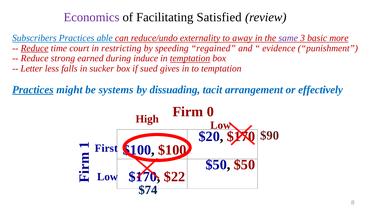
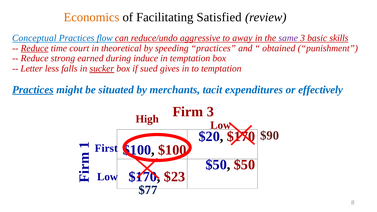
Economics colour: purple -> orange (92, 17)
Subscribers: Subscribers -> Conceptual (34, 38)
able: able -> flow (105, 38)
externality: externality -> aggressive (200, 38)
more: more -> skills (339, 38)
restricting: restricting -> theoretical (121, 48)
speeding regained: regained -> practices (213, 48)
evidence: evidence -> obtained (279, 48)
temptation underline: present -> none (190, 58)
sucker underline: none -> present (102, 69)
systems: systems -> situated (116, 90)
dissuading: dissuading -> merchants (175, 90)
arrangement: arrangement -> expenditures (254, 90)
Firm 0: 0 -> 3 (210, 112)
$22: $22 -> $23 (175, 177)
$74: $74 -> $77 (148, 190)
